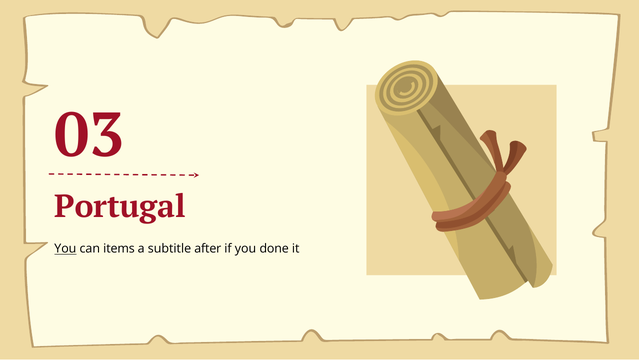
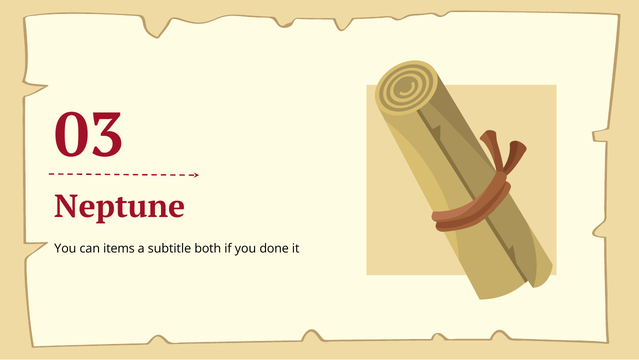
Portugal: Portugal -> Neptune (120, 207)
You underline: present -> none (65, 248)
after: after -> both (208, 248)
